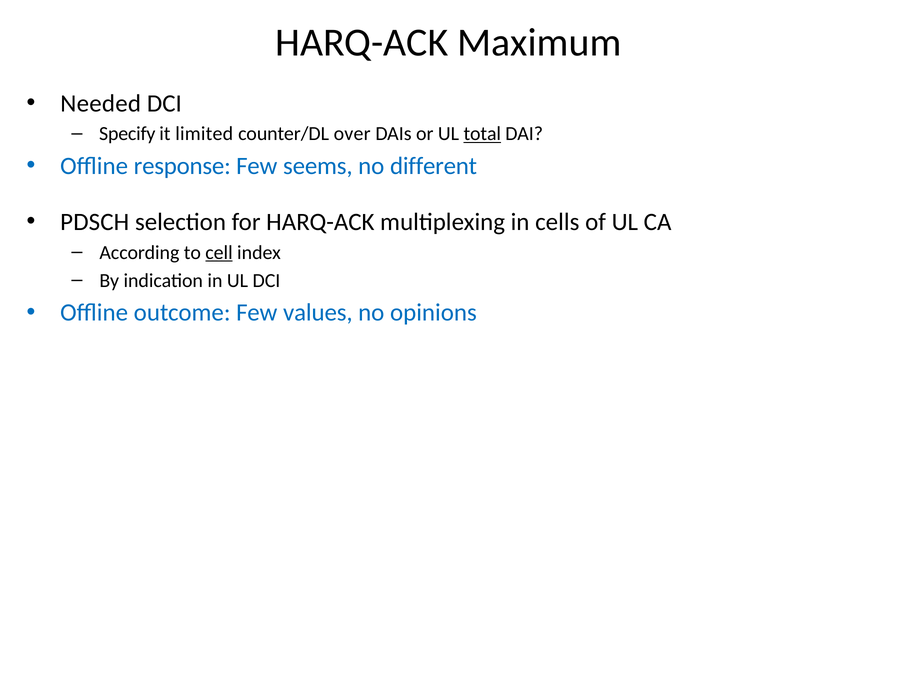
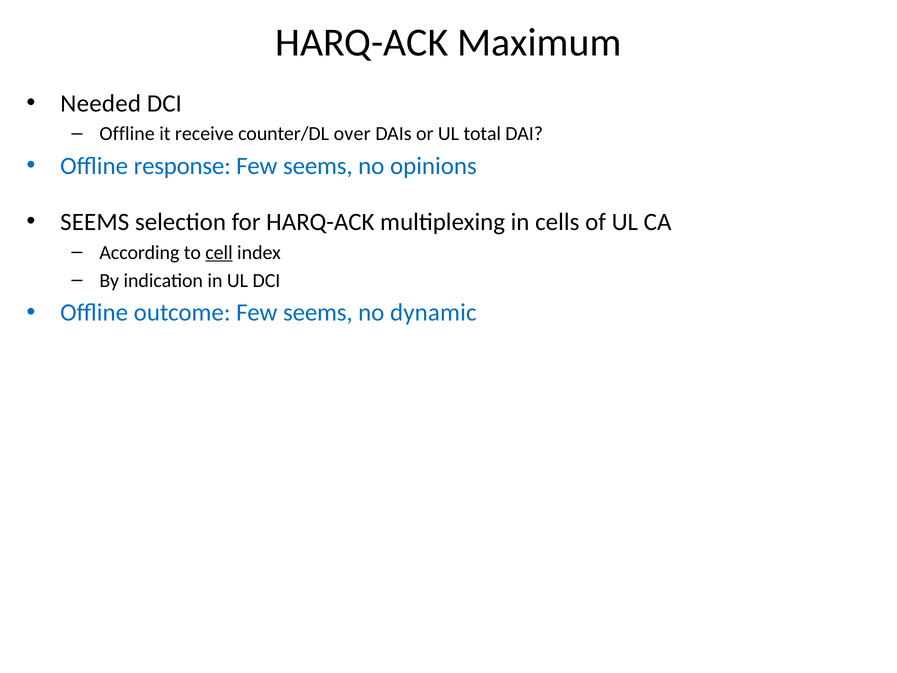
Specify: Specify -> Offline (127, 134)
limited: limited -> receive (204, 134)
total underline: present -> none (482, 134)
different: different -> opinions (433, 166)
PDSCH: PDSCH -> SEEMS (95, 222)
outcome Few values: values -> seems (318, 313)
opinions: opinions -> dynamic (433, 313)
